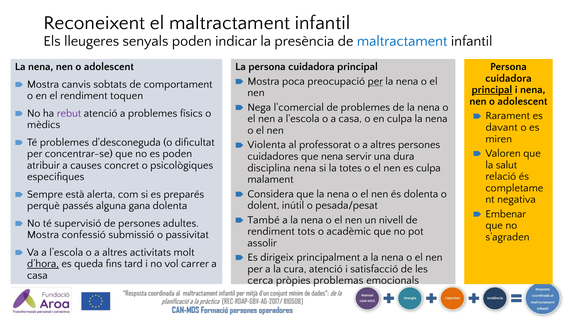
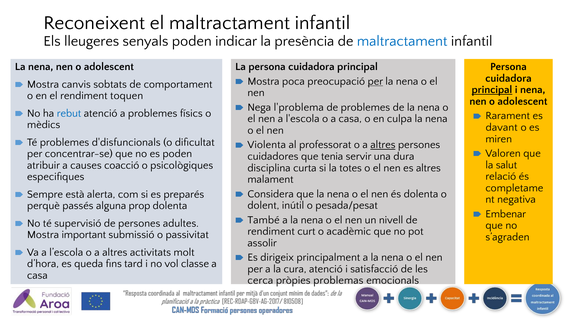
l'comercial: l'comercial -> l'problema (299, 107)
rebut colour: purple -> blue (69, 113)
d'desconeguda: d'desconeguda -> d'disfuncionals (126, 142)
altres underline: none -> present (383, 145)
que nena: nena -> tenia (332, 156)
concret: concret -> coacció (122, 165)
disciplina nena: nena -> curta (305, 168)
es culpa: culpa -> altres (428, 168)
gana: gana -> prop (139, 206)
tots: tots -> curt (306, 231)
confessió: confessió -> important (84, 235)
d’hora underline: present -> none (43, 264)
carrer: carrer -> classe (195, 264)
